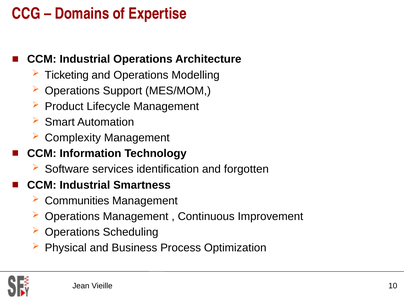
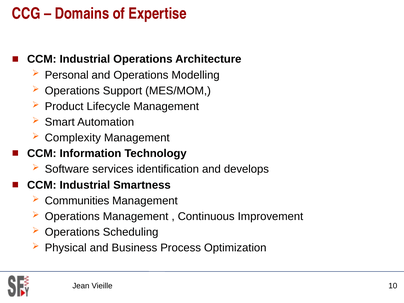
Ticketing: Ticketing -> Personal (67, 75)
forgotten: forgotten -> develops (246, 169)
